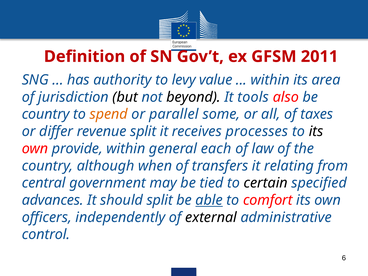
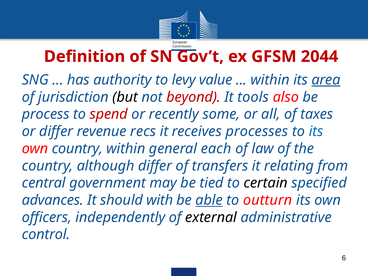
2011: 2011 -> 2044 (320, 57)
area underline: none -> present (326, 80)
beyond colour: black -> red (194, 97)
country: country -> process (46, 114)
spend colour: orange -> red (109, 114)
parallel: parallel -> recently (174, 114)
revenue split: split -> recs (143, 131)
its colour: black -> blue (316, 131)
own provide: provide -> country (77, 149)
although when: when -> differ (155, 166)
should split: split -> with (160, 200)
comfort: comfort -> outturn (268, 200)
